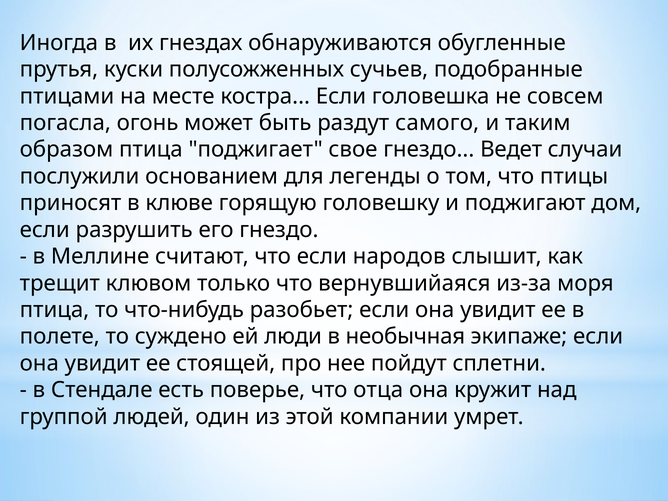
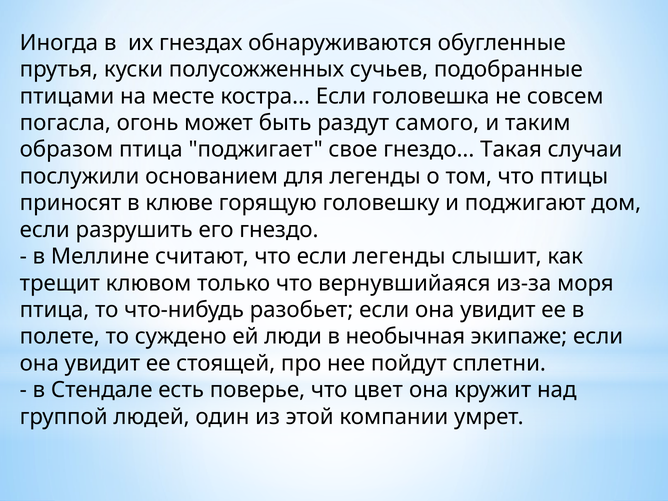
Ведет: Ведет -> Такая (511, 150)
если народов: народов -> легенды (399, 256)
отца: отца -> цвет (378, 390)
